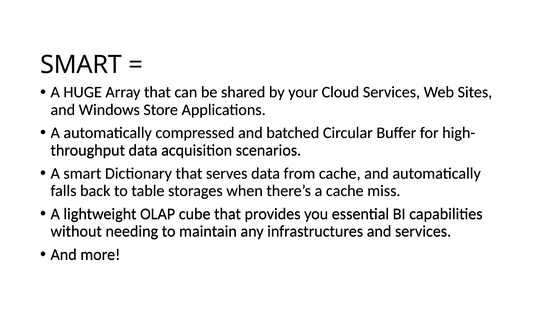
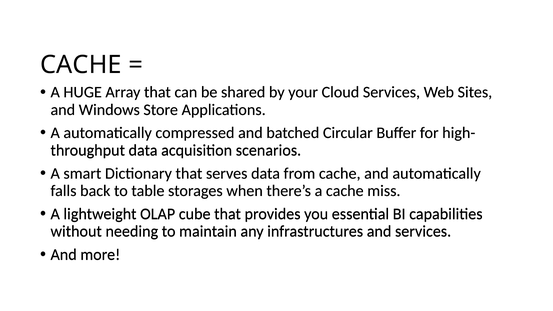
SMART: SMART -> CACHE (81, 65)
